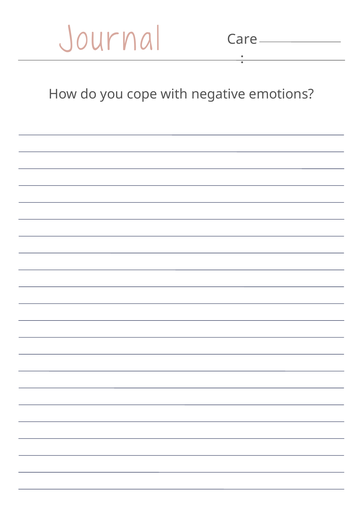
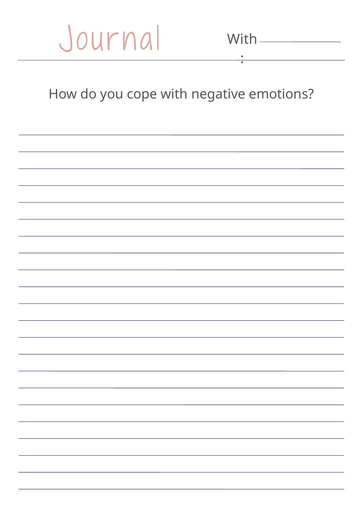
Care: Care -> With (242, 39)
